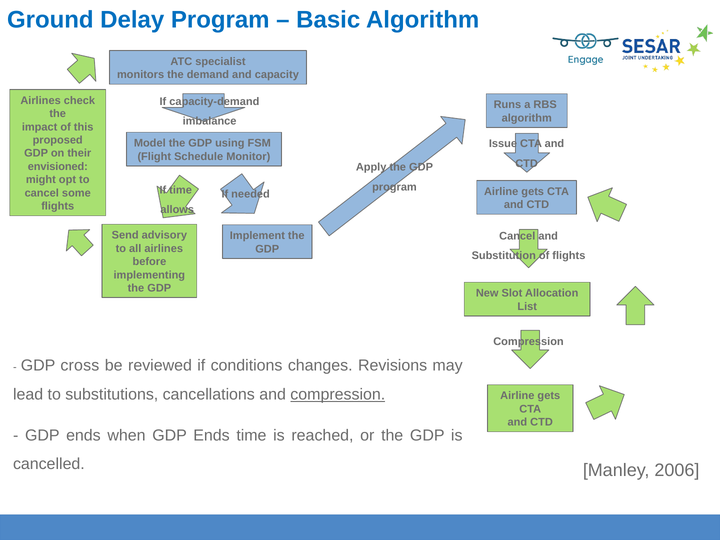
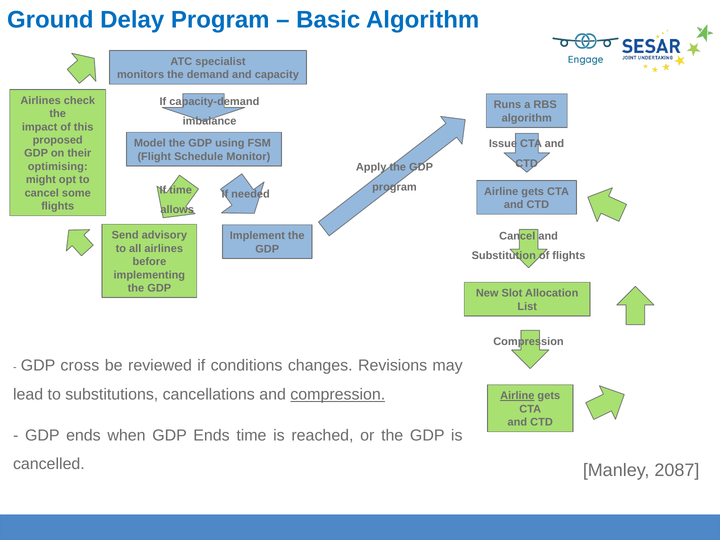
envisioned: envisioned -> optimising (58, 167)
Airline underline: none -> present (517, 396)
2006: 2006 -> 2087 (677, 470)
